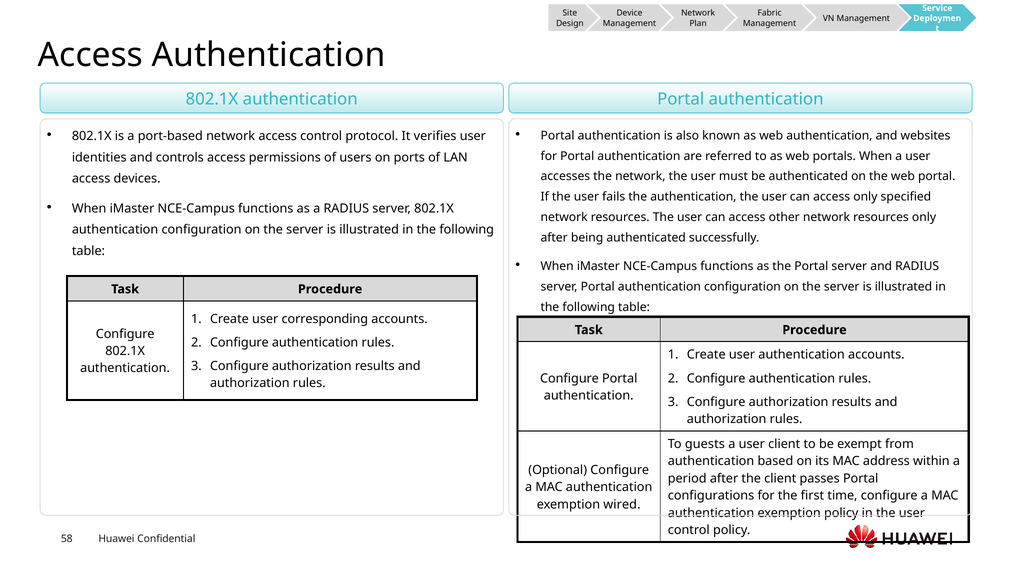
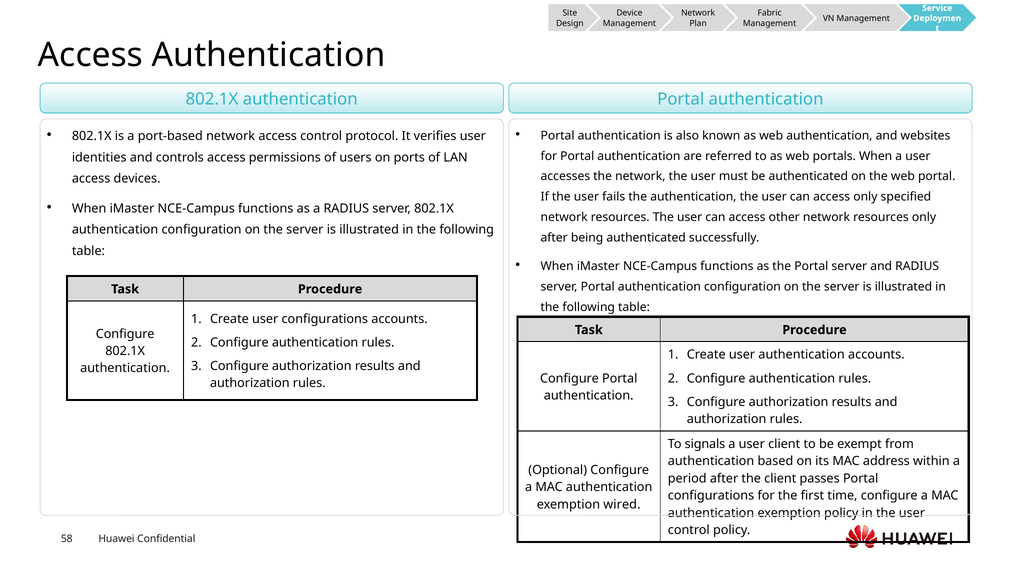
user corresponding: corresponding -> configurations (325, 318)
guests: guests -> signals (705, 443)
